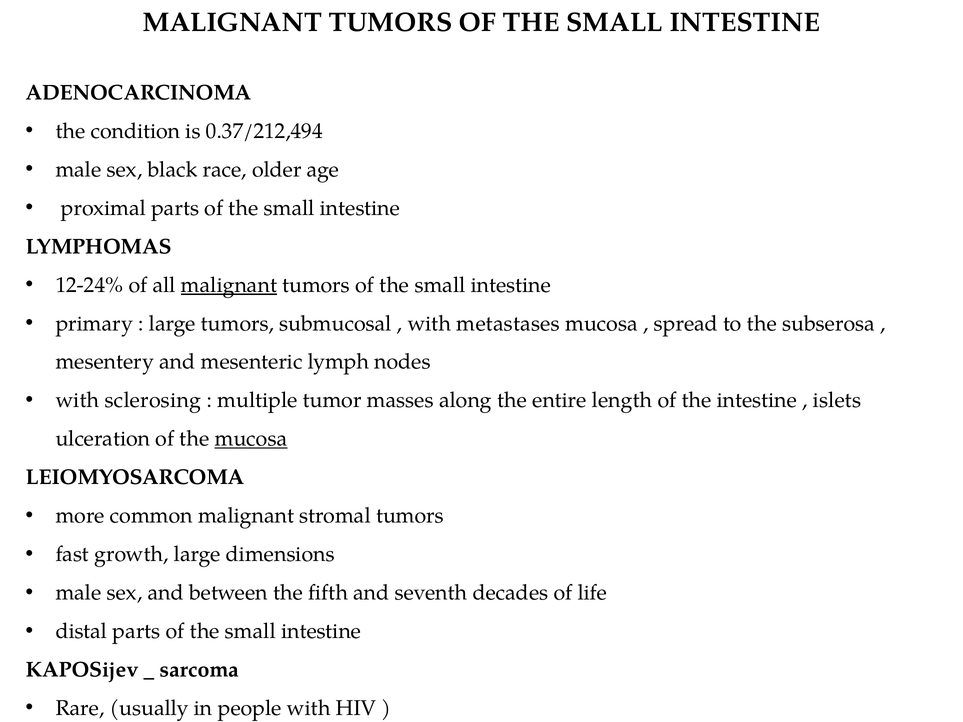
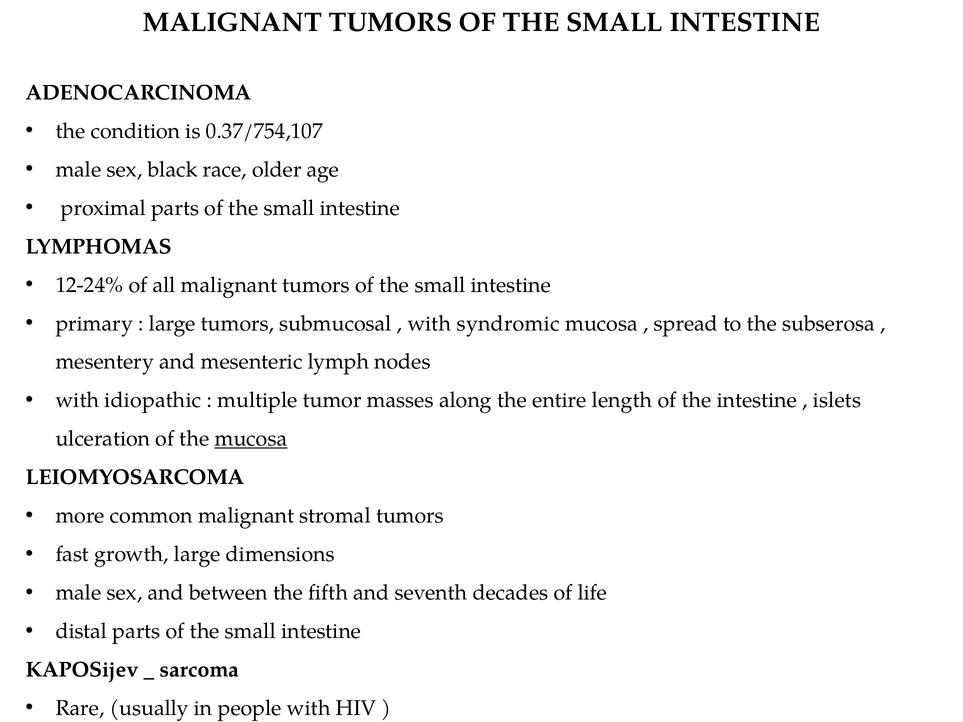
0.37/212,494: 0.37/212,494 -> 0.37/754,107 (264, 131)
malignant underline: present -> none (229, 285)
metastases: metastases -> syndromic (508, 324)
sclerosing: sclerosing -> idiopathic (153, 401)
